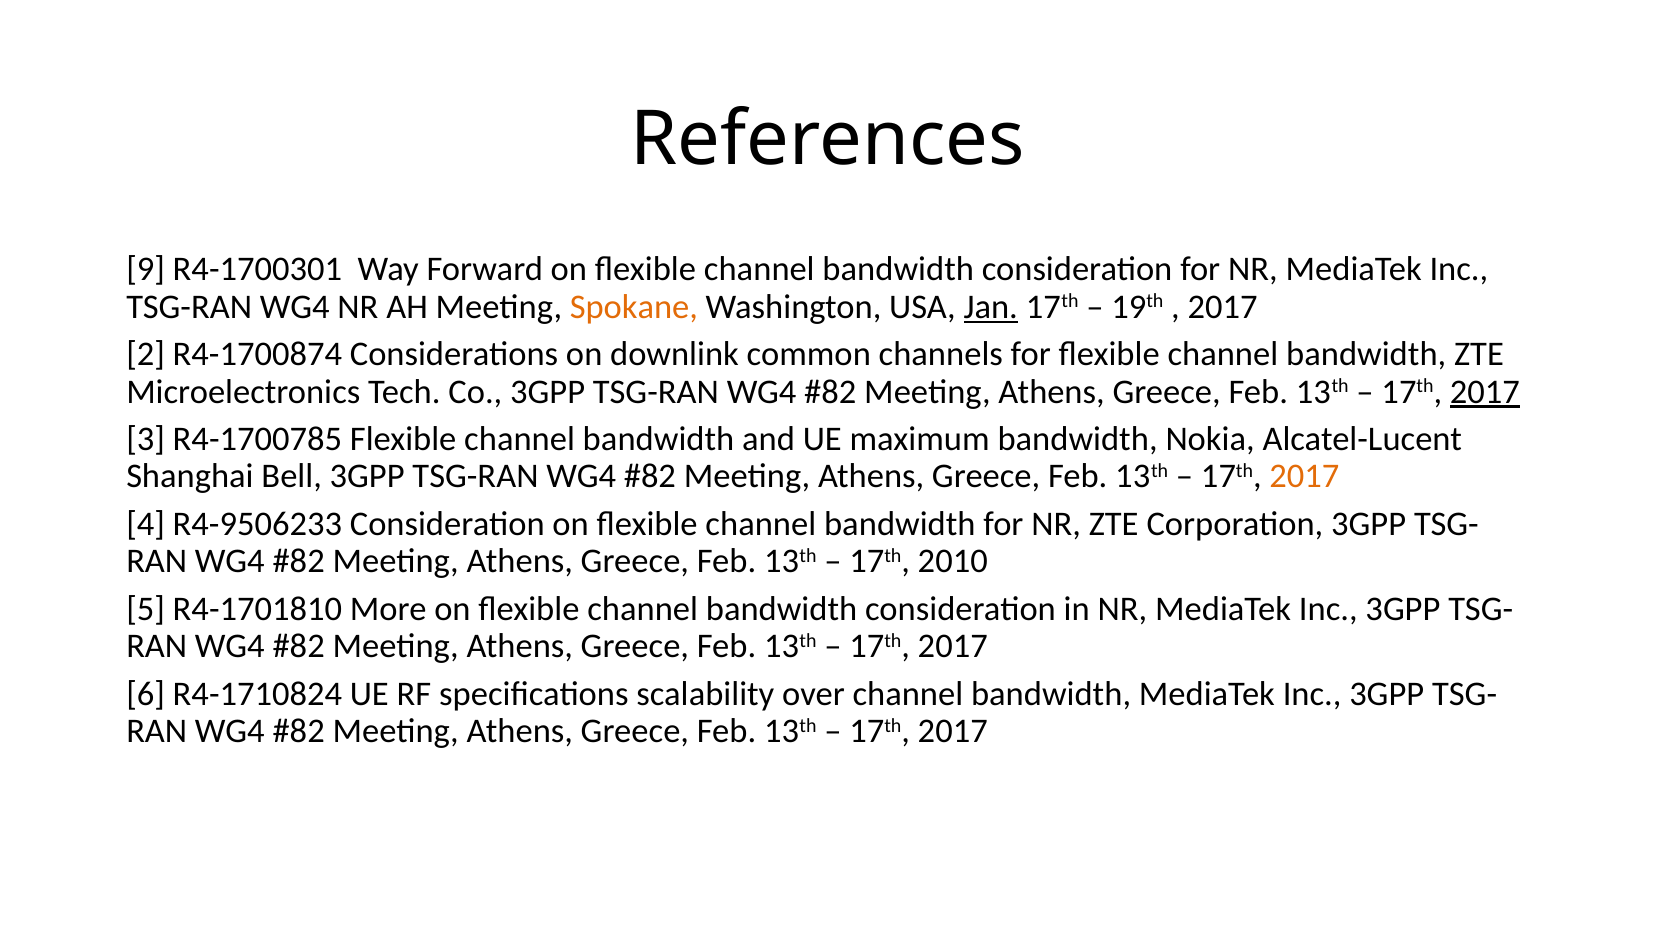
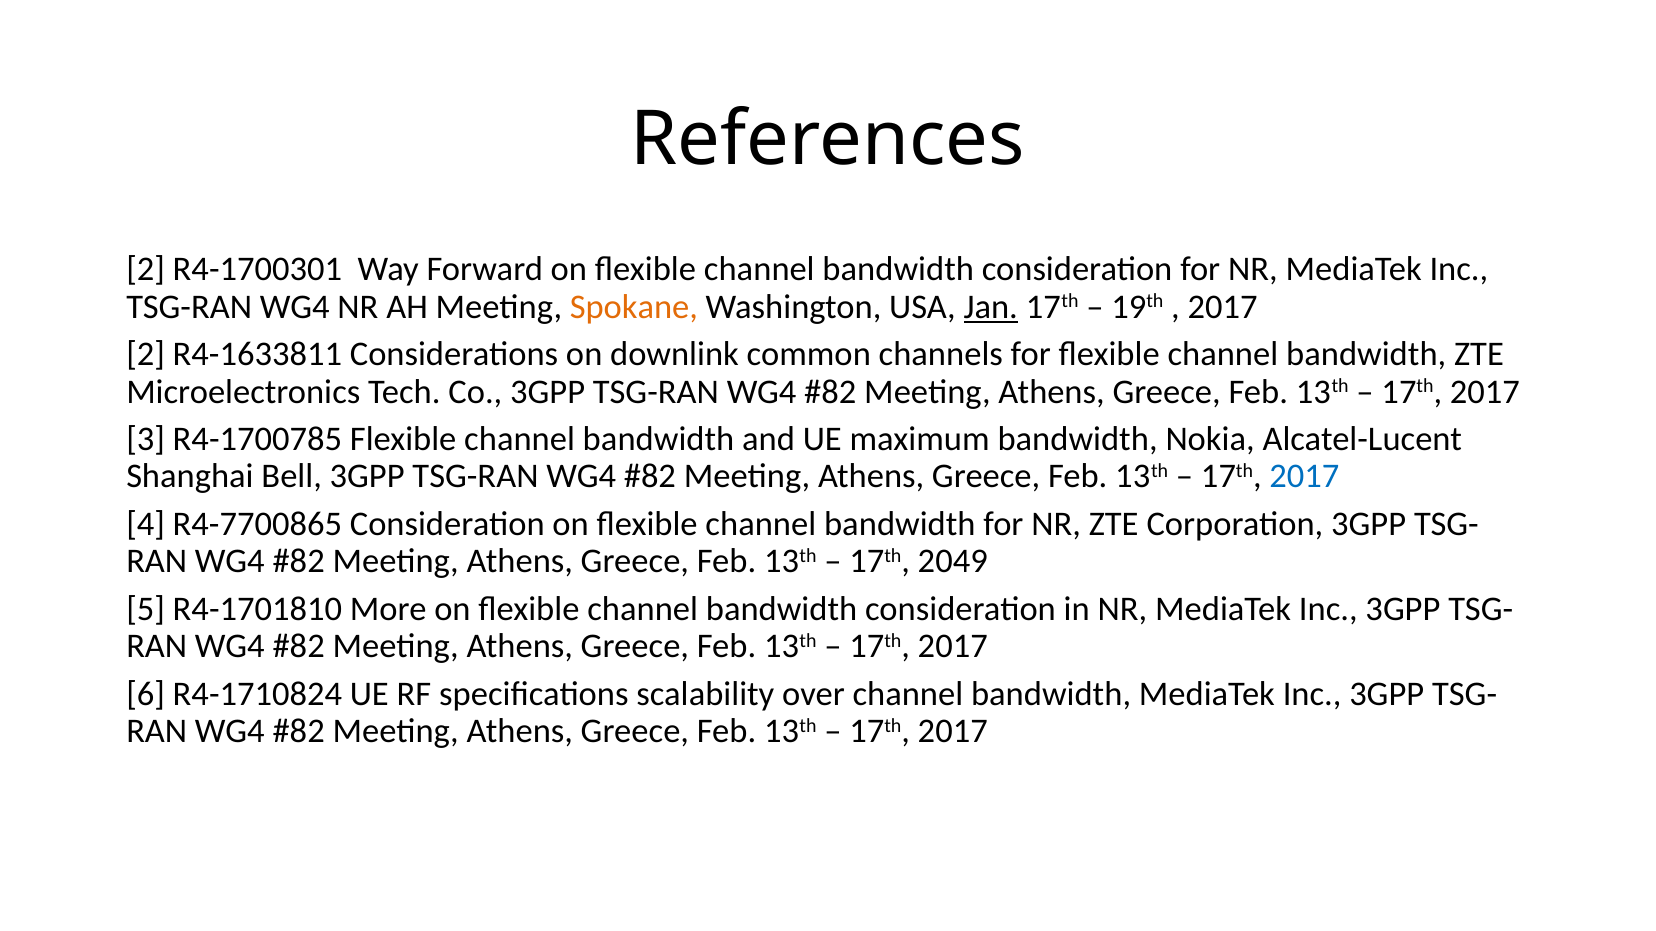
9: 9 -> 2 (146, 270)
R4-1700874: R4-1700874 -> R4-1633811 (257, 355)
2017 underline: present -> none (1485, 392)
2017 colour: orange -> blue (1304, 477)
R4-9506233: R4-9506233 -> R4-7700865 (257, 525)
2010: 2010 -> 2049 (953, 562)
